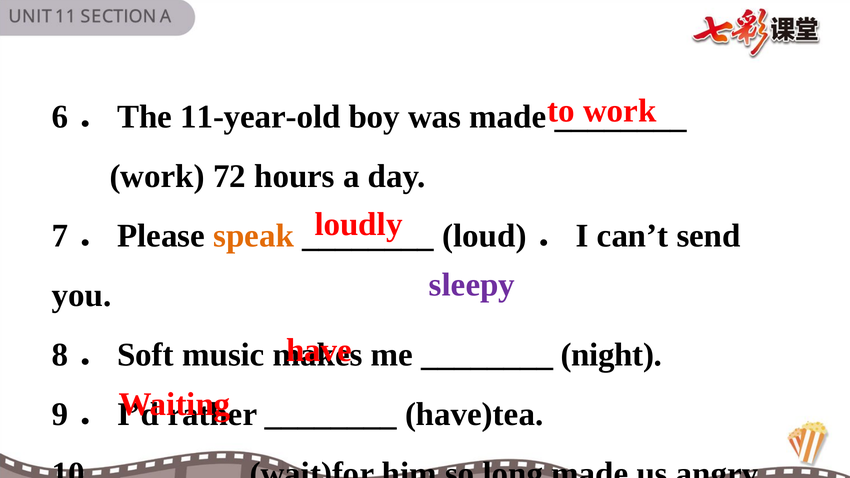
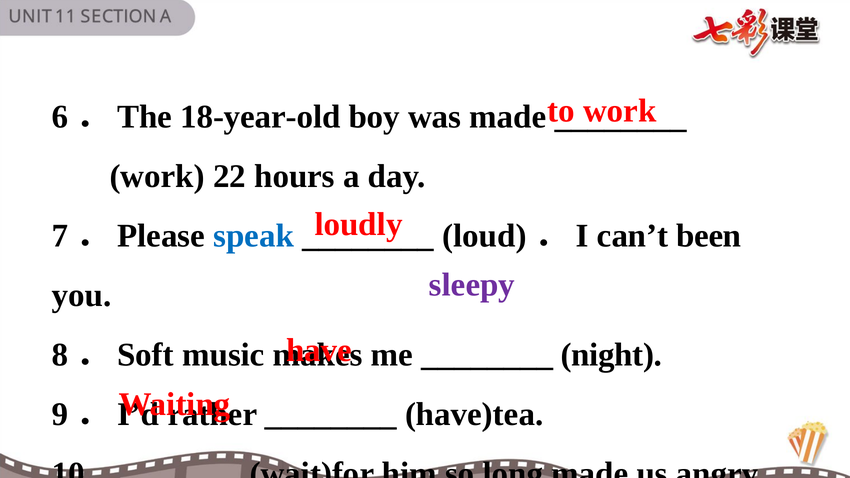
11-year-old: 11-year-old -> 18-year-old (260, 117)
72: 72 -> 22 (230, 177)
speak colour: orange -> blue (254, 236)
send: send -> been (709, 236)
